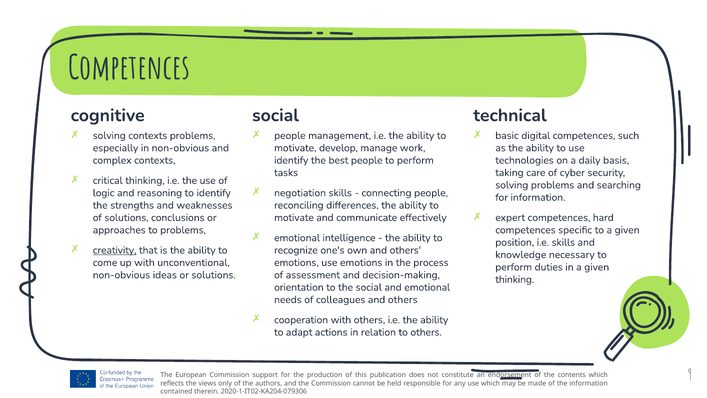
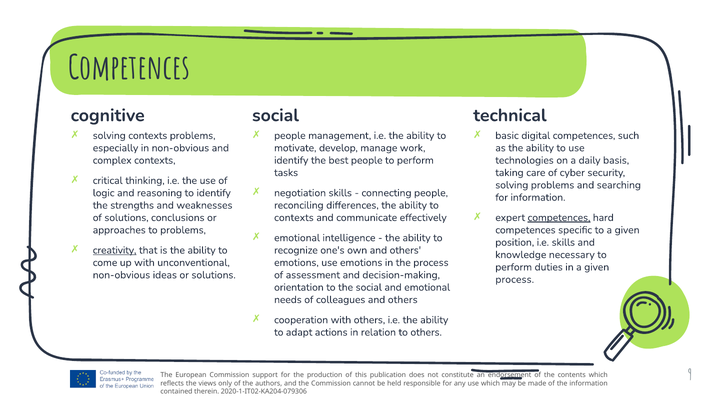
competences underline: none -> present (559, 217)
motivate: motivate -> contexts (294, 217)
thinking: thinking -> process (515, 279)
